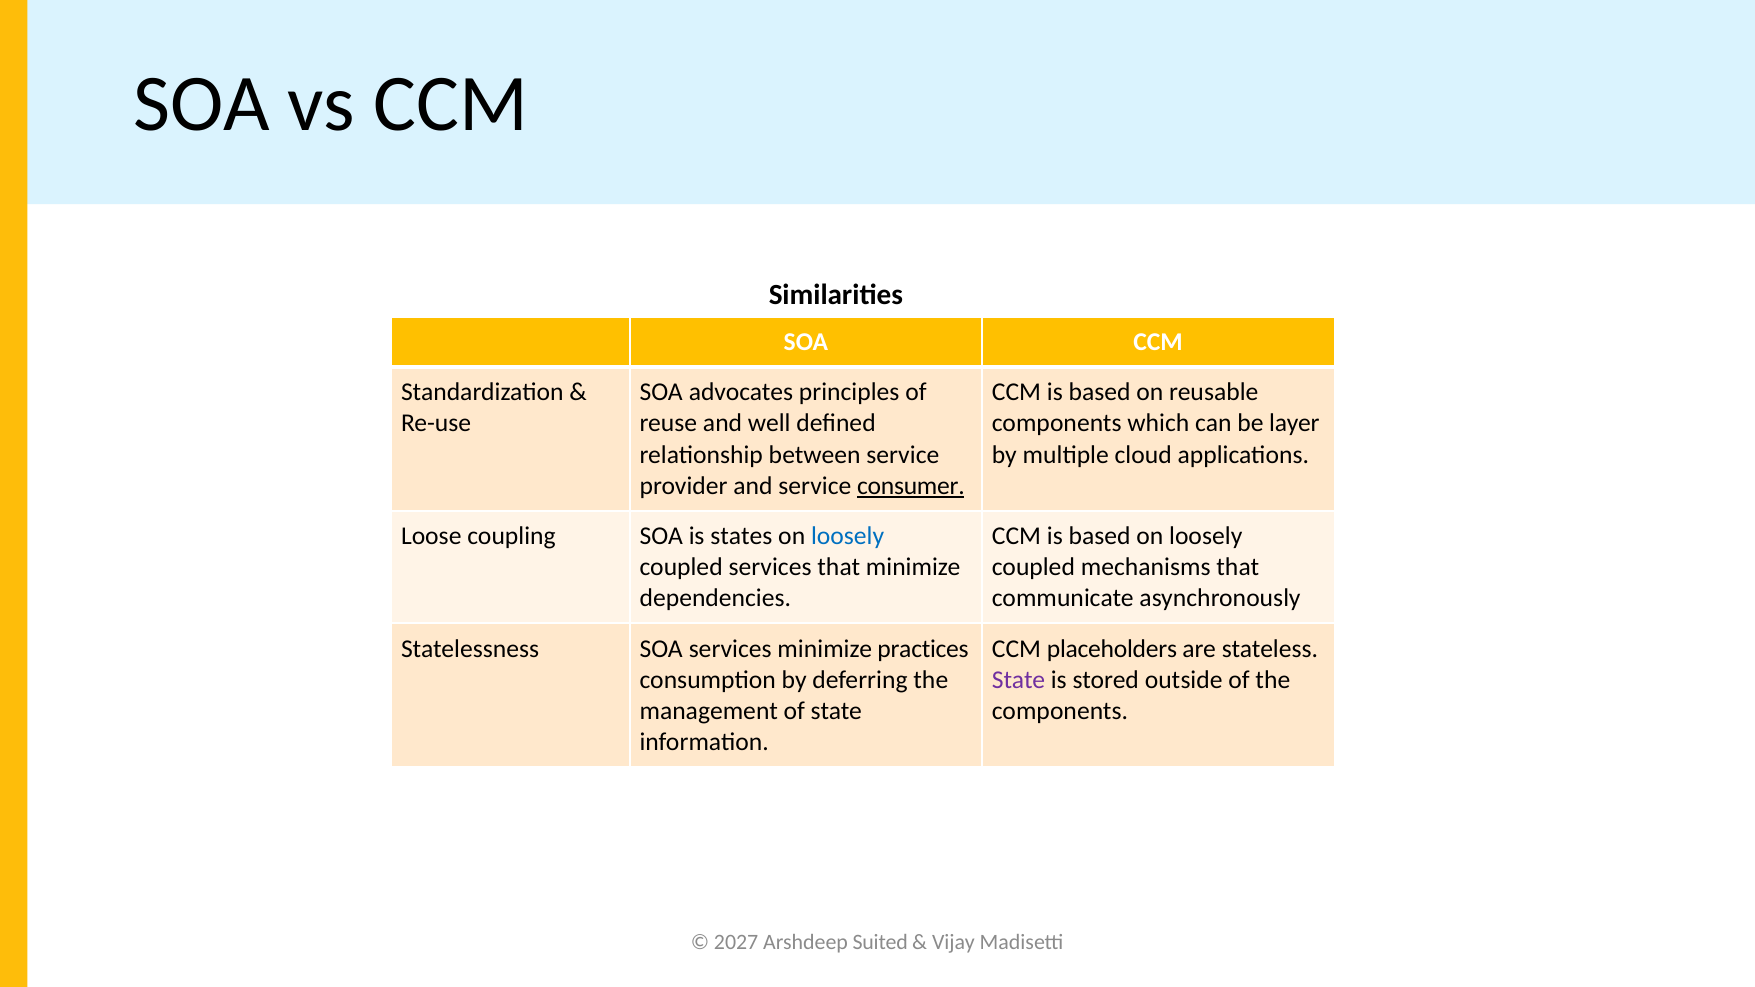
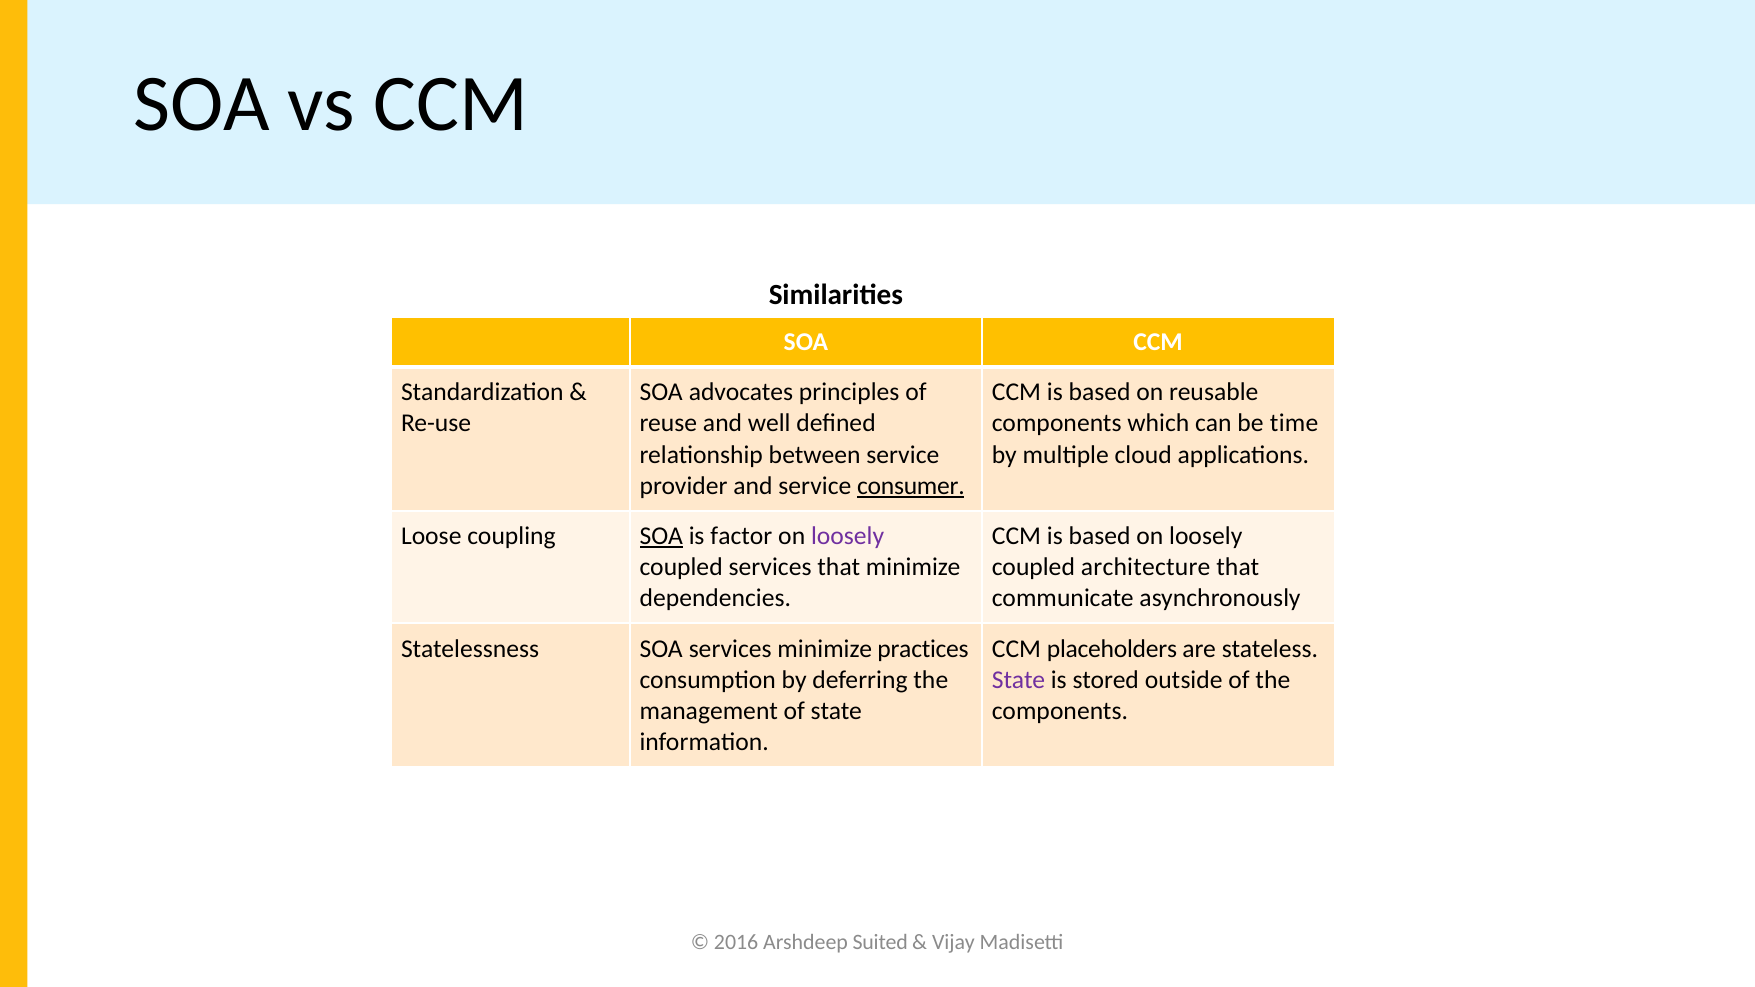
layer: layer -> time (1294, 424)
SOA underline: none -> present (661, 536)
states: states -> factor (741, 536)
loosely colour: blue -> purple (848, 536)
mechanisms: mechanisms -> architecture (1146, 567)
2027: 2027 -> 2016 (736, 943)
